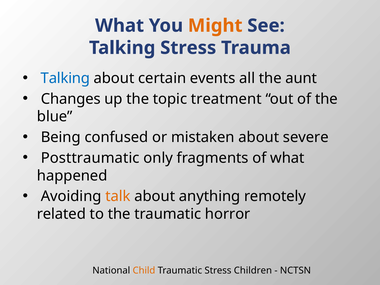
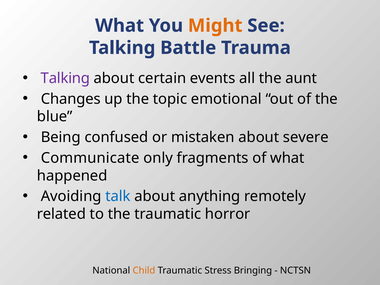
Talking Stress: Stress -> Battle (188, 48)
Talking colour: blue -> purple (65, 78)
treatment: treatment -> emotional (226, 99)
Posttraumatic: Posttraumatic -> Communicate (90, 158)
talk colour: orange -> blue (118, 196)
Children: Children -> Bringing (253, 271)
